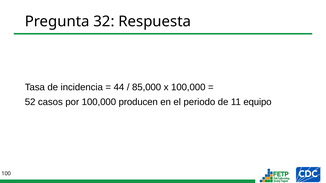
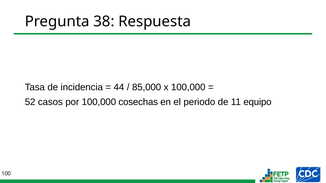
32: 32 -> 38 (104, 21)
producen: producen -> cosechas (138, 102)
